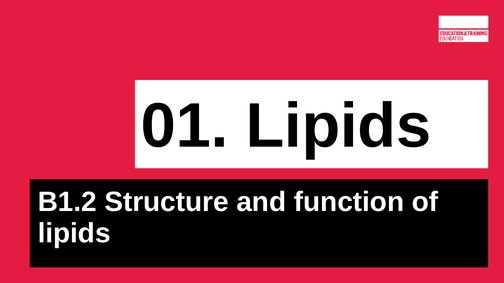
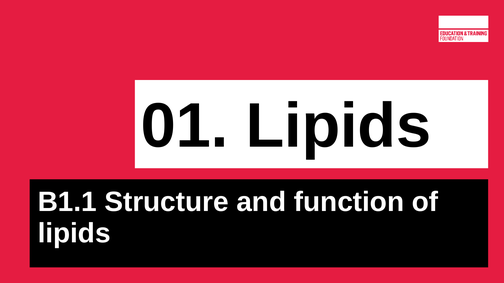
B1.2: B1.2 -> B1.1 (67, 202)
